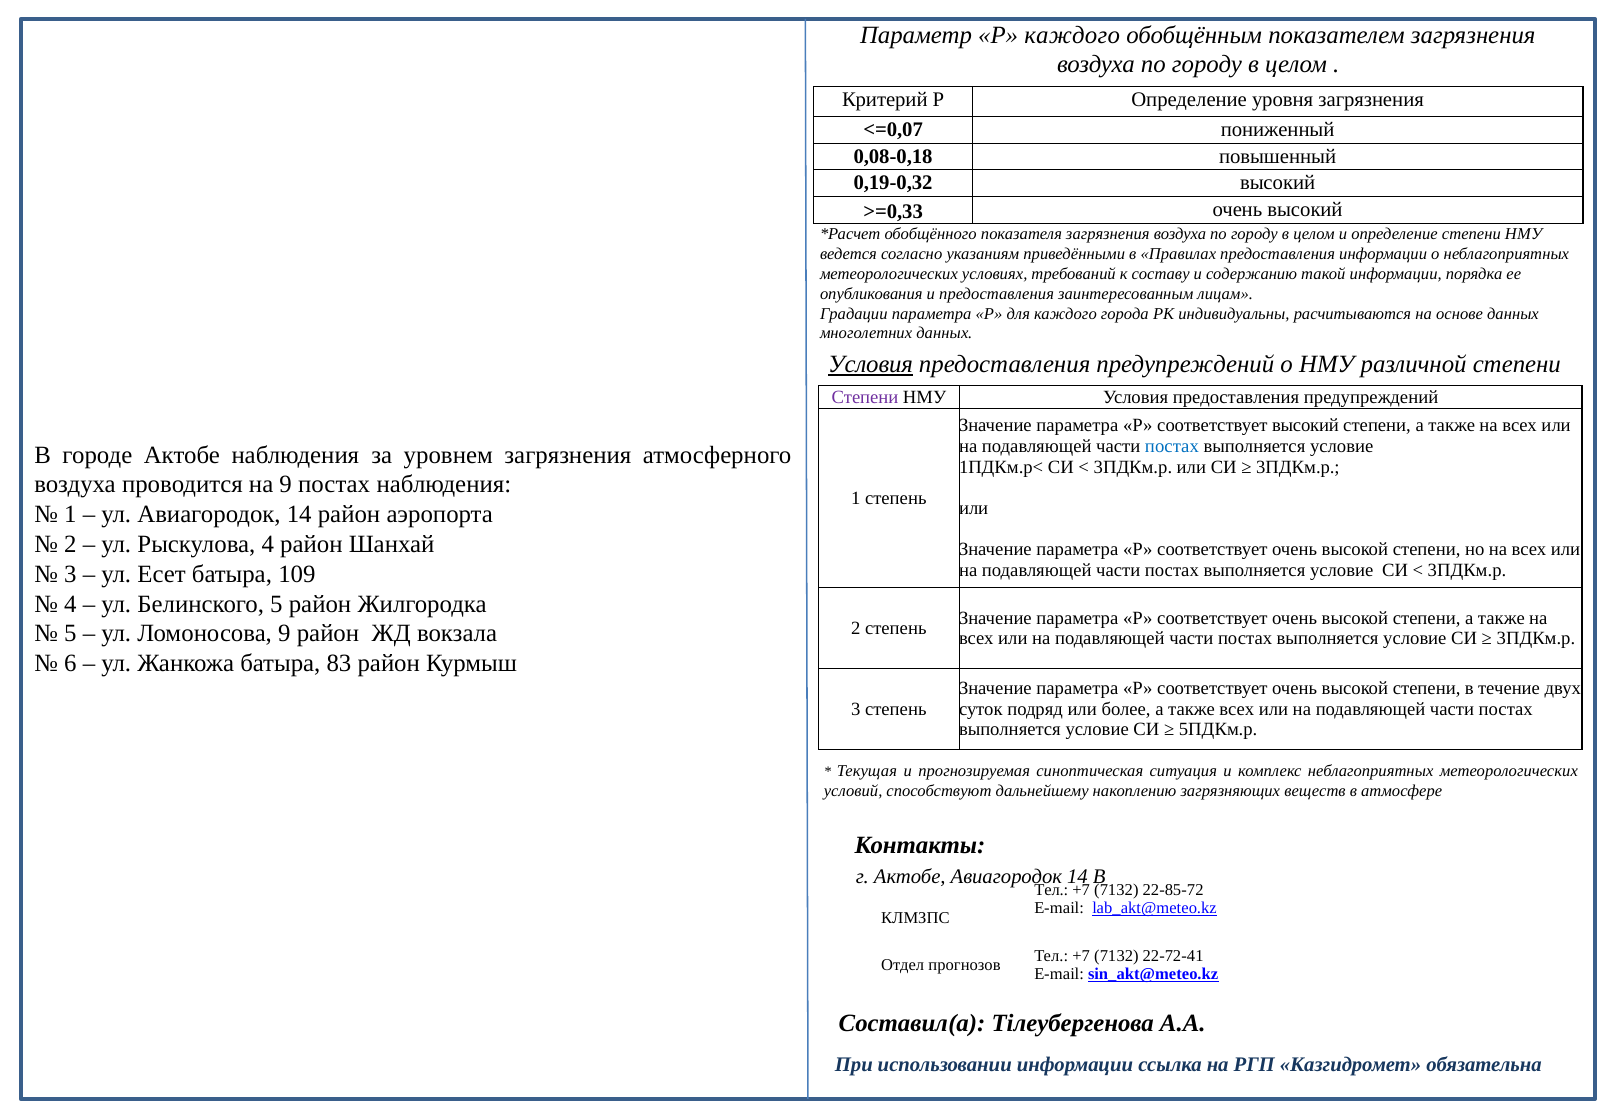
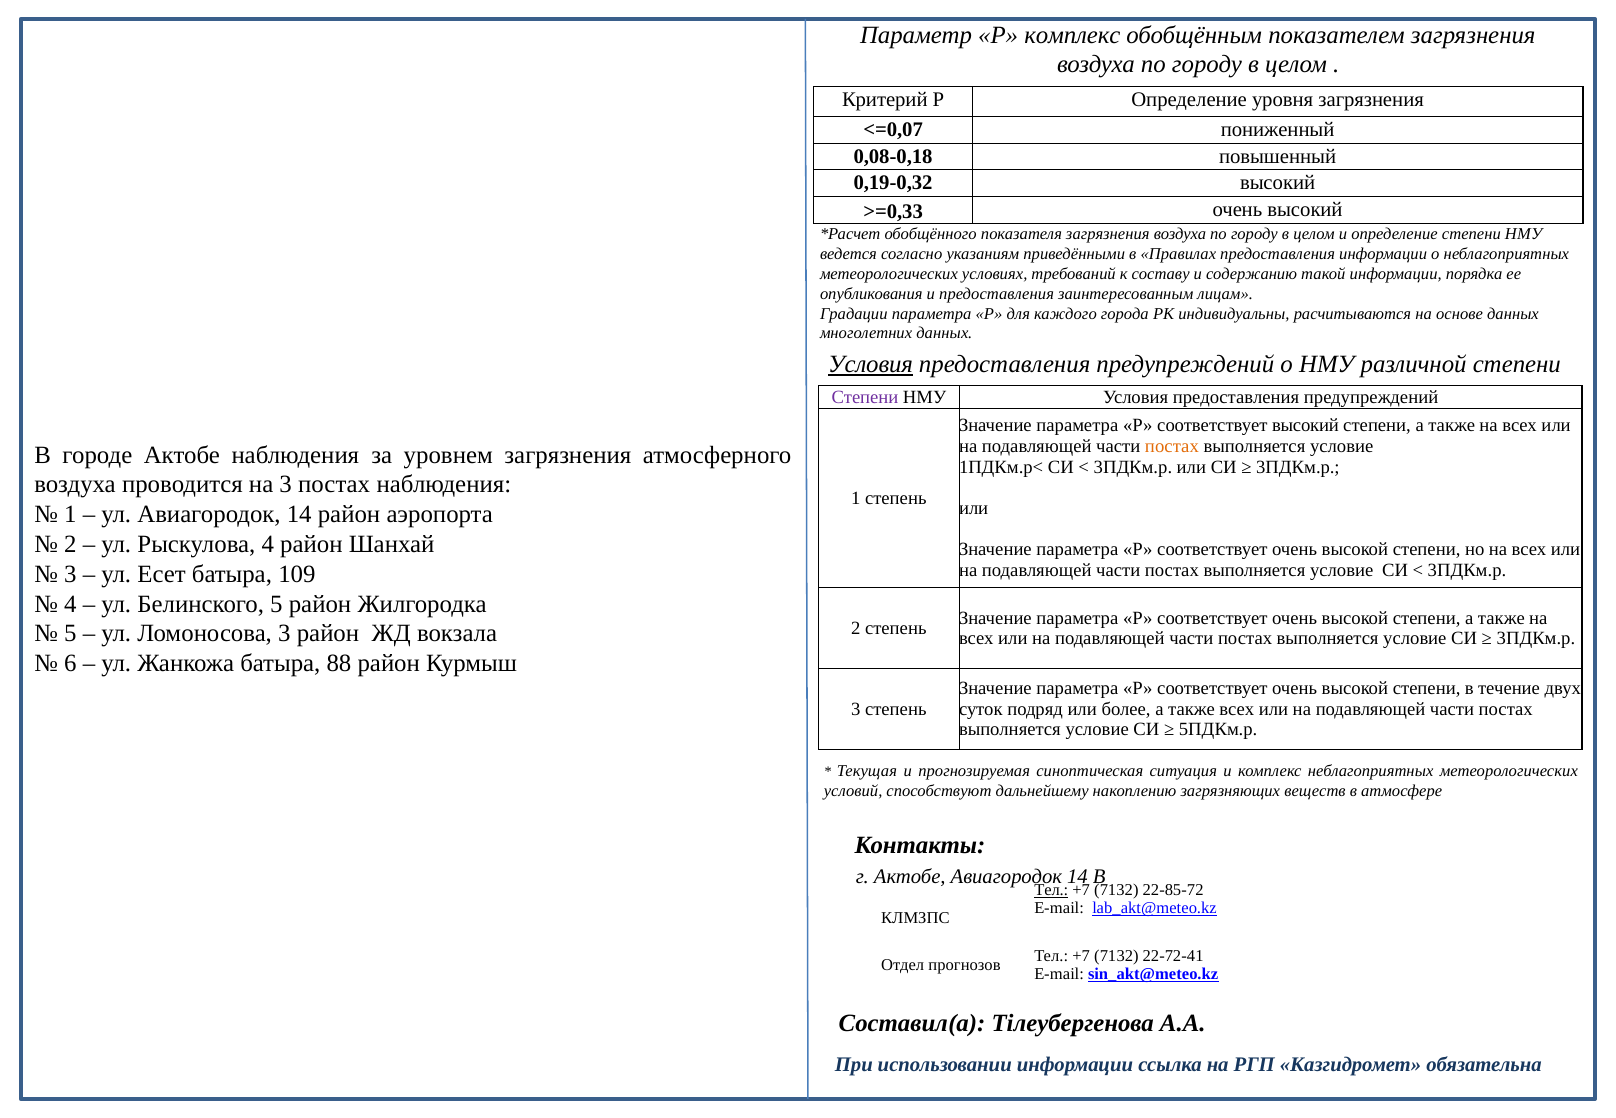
Р каждого: каждого -> комплекс (1072, 35)
постах colour: blue -> orange (1172, 447)
на 9: 9 -> 3 (286, 485)
Ломоносова 9: 9 -> 3 (284, 634)
83: 83 -> 88 (339, 664)
Тел underline: none -> present (1051, 891)
